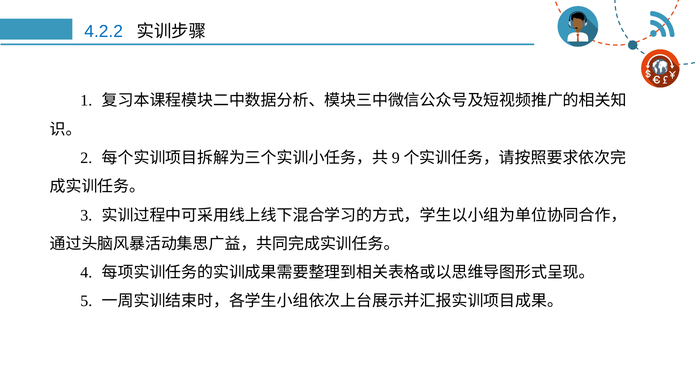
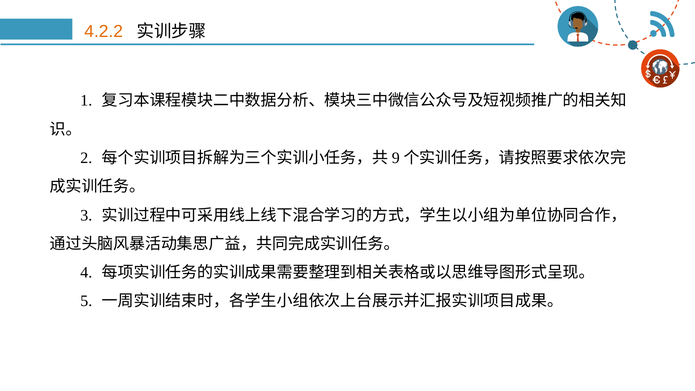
4.2.2 colour: blue -> orange (104, 31)
